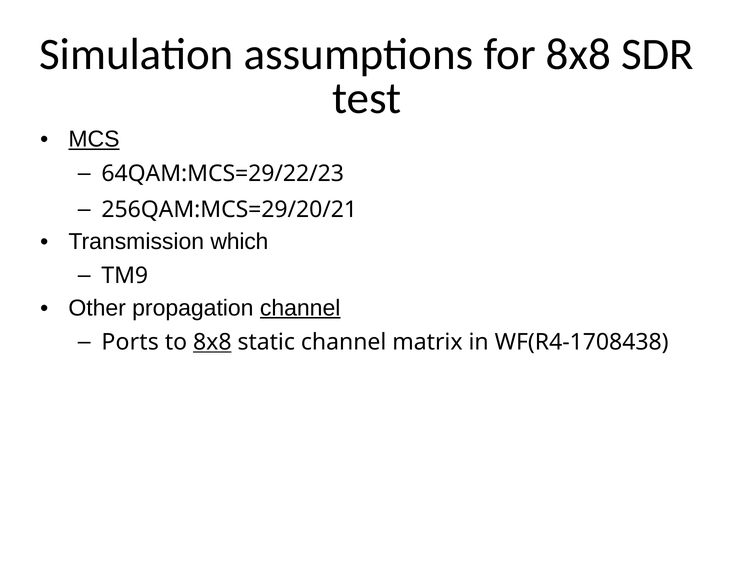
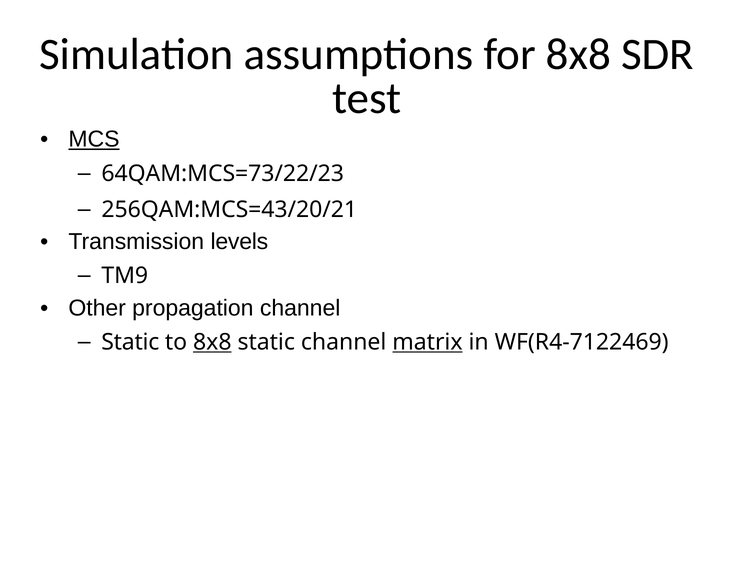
64QAM:MCS=29/22/23: 64QAM:MCS=29/22/23 -> 64QAM:MCS=73/22/23 (223, 174)
256QAM:MCS=29/20/21: 256QAM:MCS=29/20/21 -> 256QAM:MCS=43/20/21 (229, 210)
which: which -> levels (239, 242)
channel underline: present -> none (300, 308)
Ports: Ports -> Static (130, 342)
matrix underline: none -> present (427, 342)
WF(R4-1708438: WF(R4-1708438 -> WF(R4-7122469 (582, 342)
